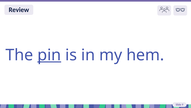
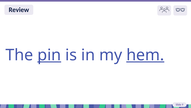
hem underline: none -> present (145, 55)
